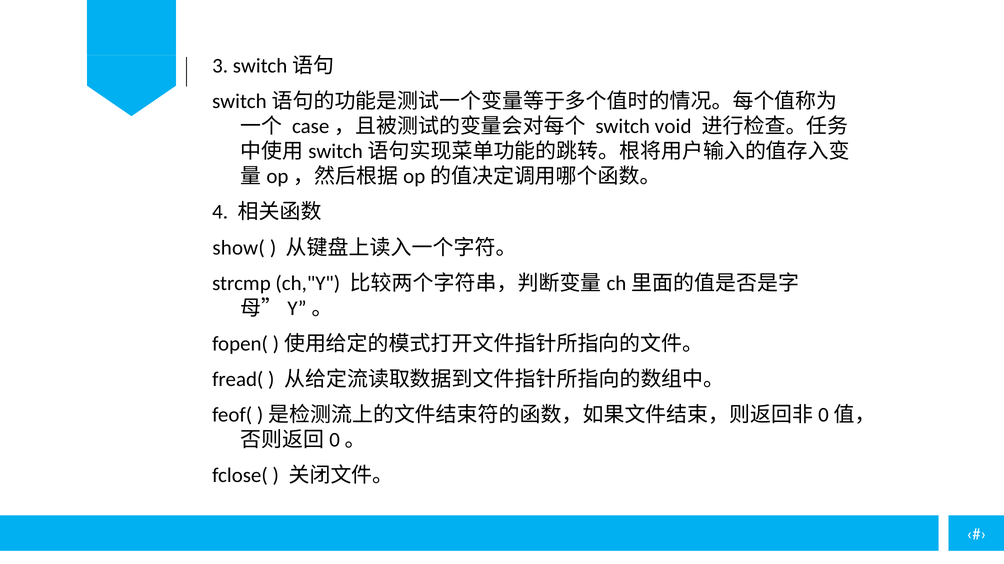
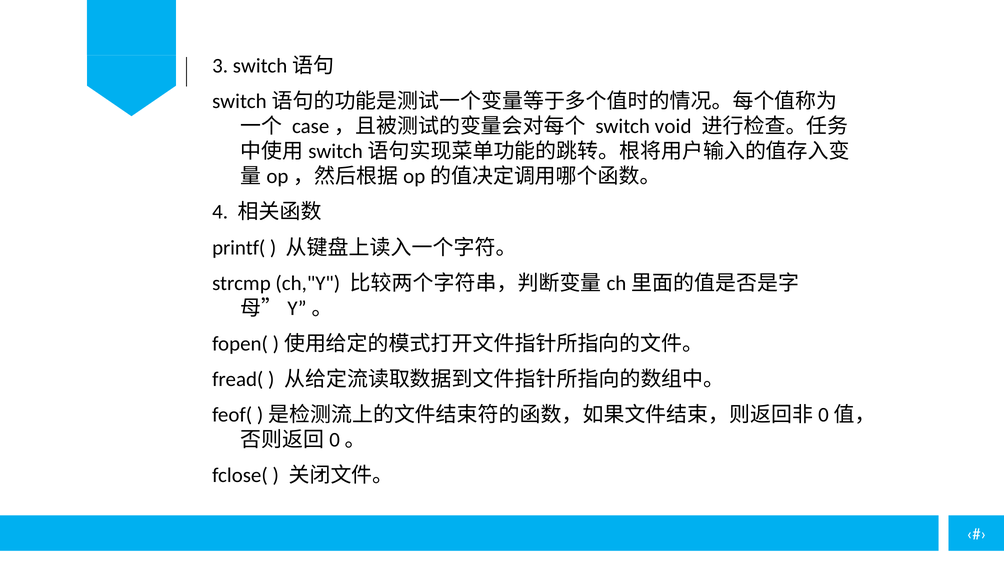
show(: show( -> printf( (239, 248)
